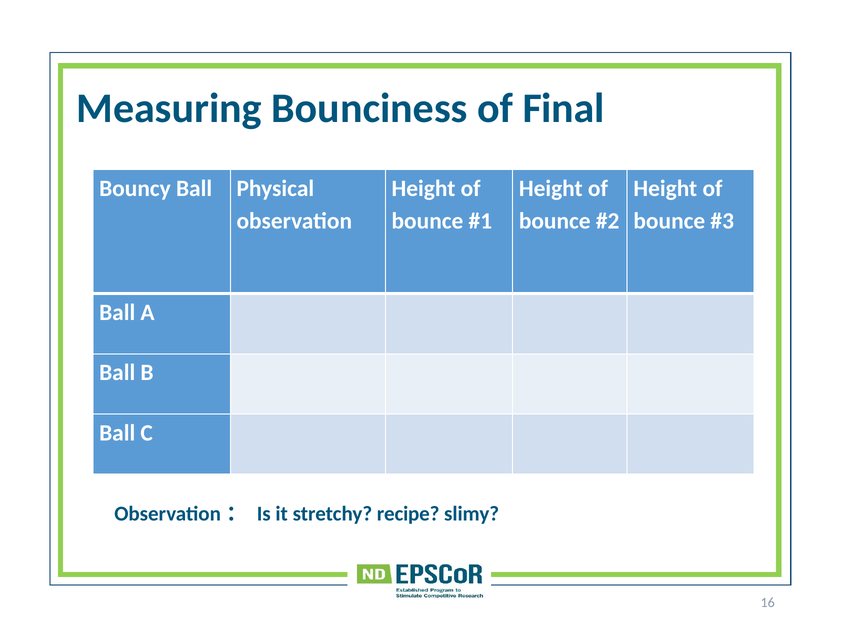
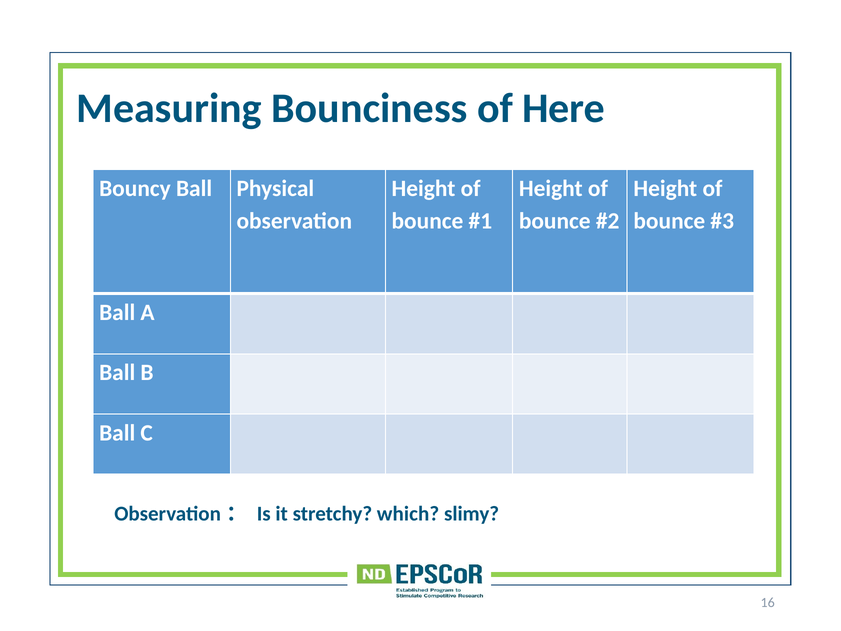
Final: Final -> Here (564, 108)
recipe: recipe -> which (408, 514)
